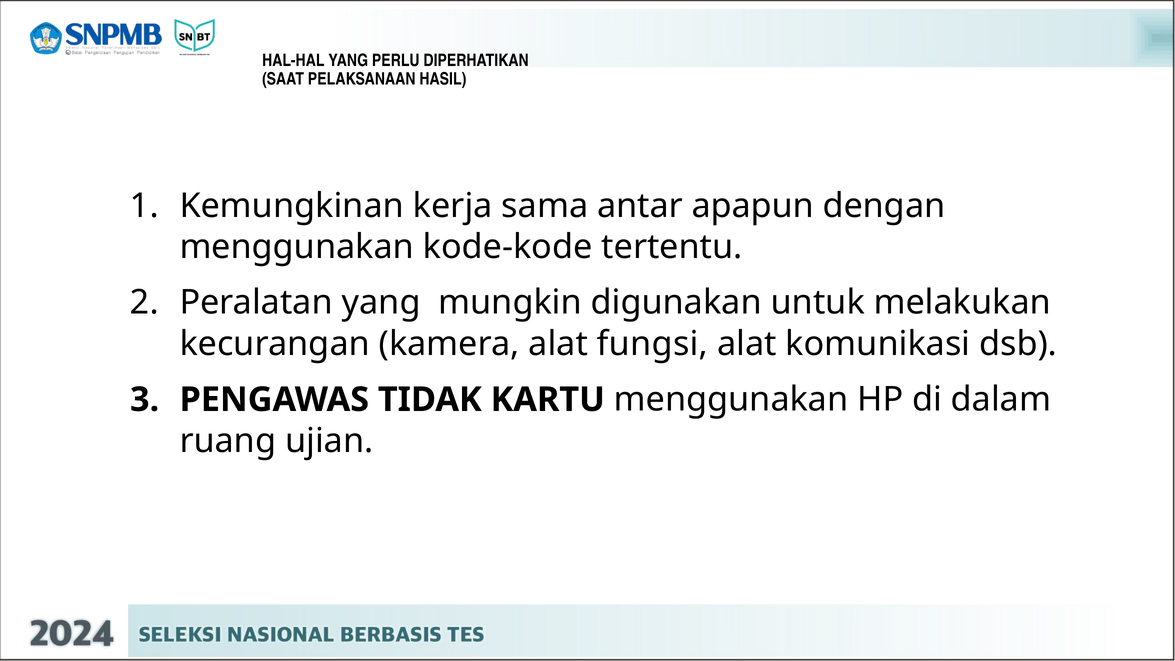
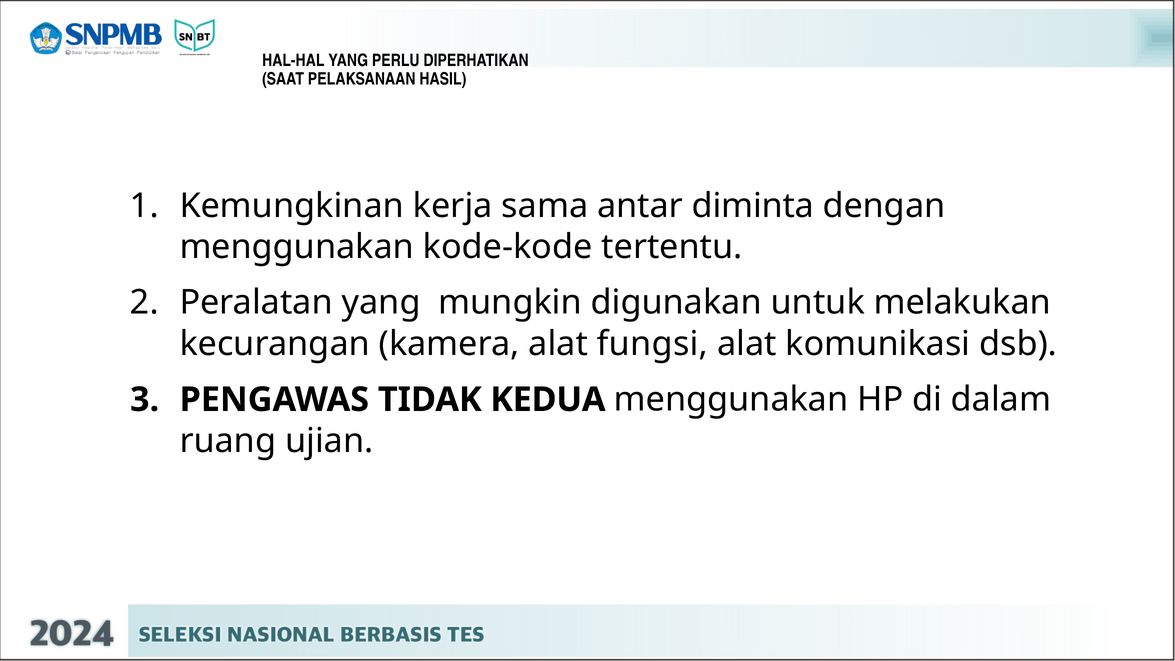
apapun: apapun -> diminta (753, 206)
KARTU: KARTU -> KEDUA (548, 400)
